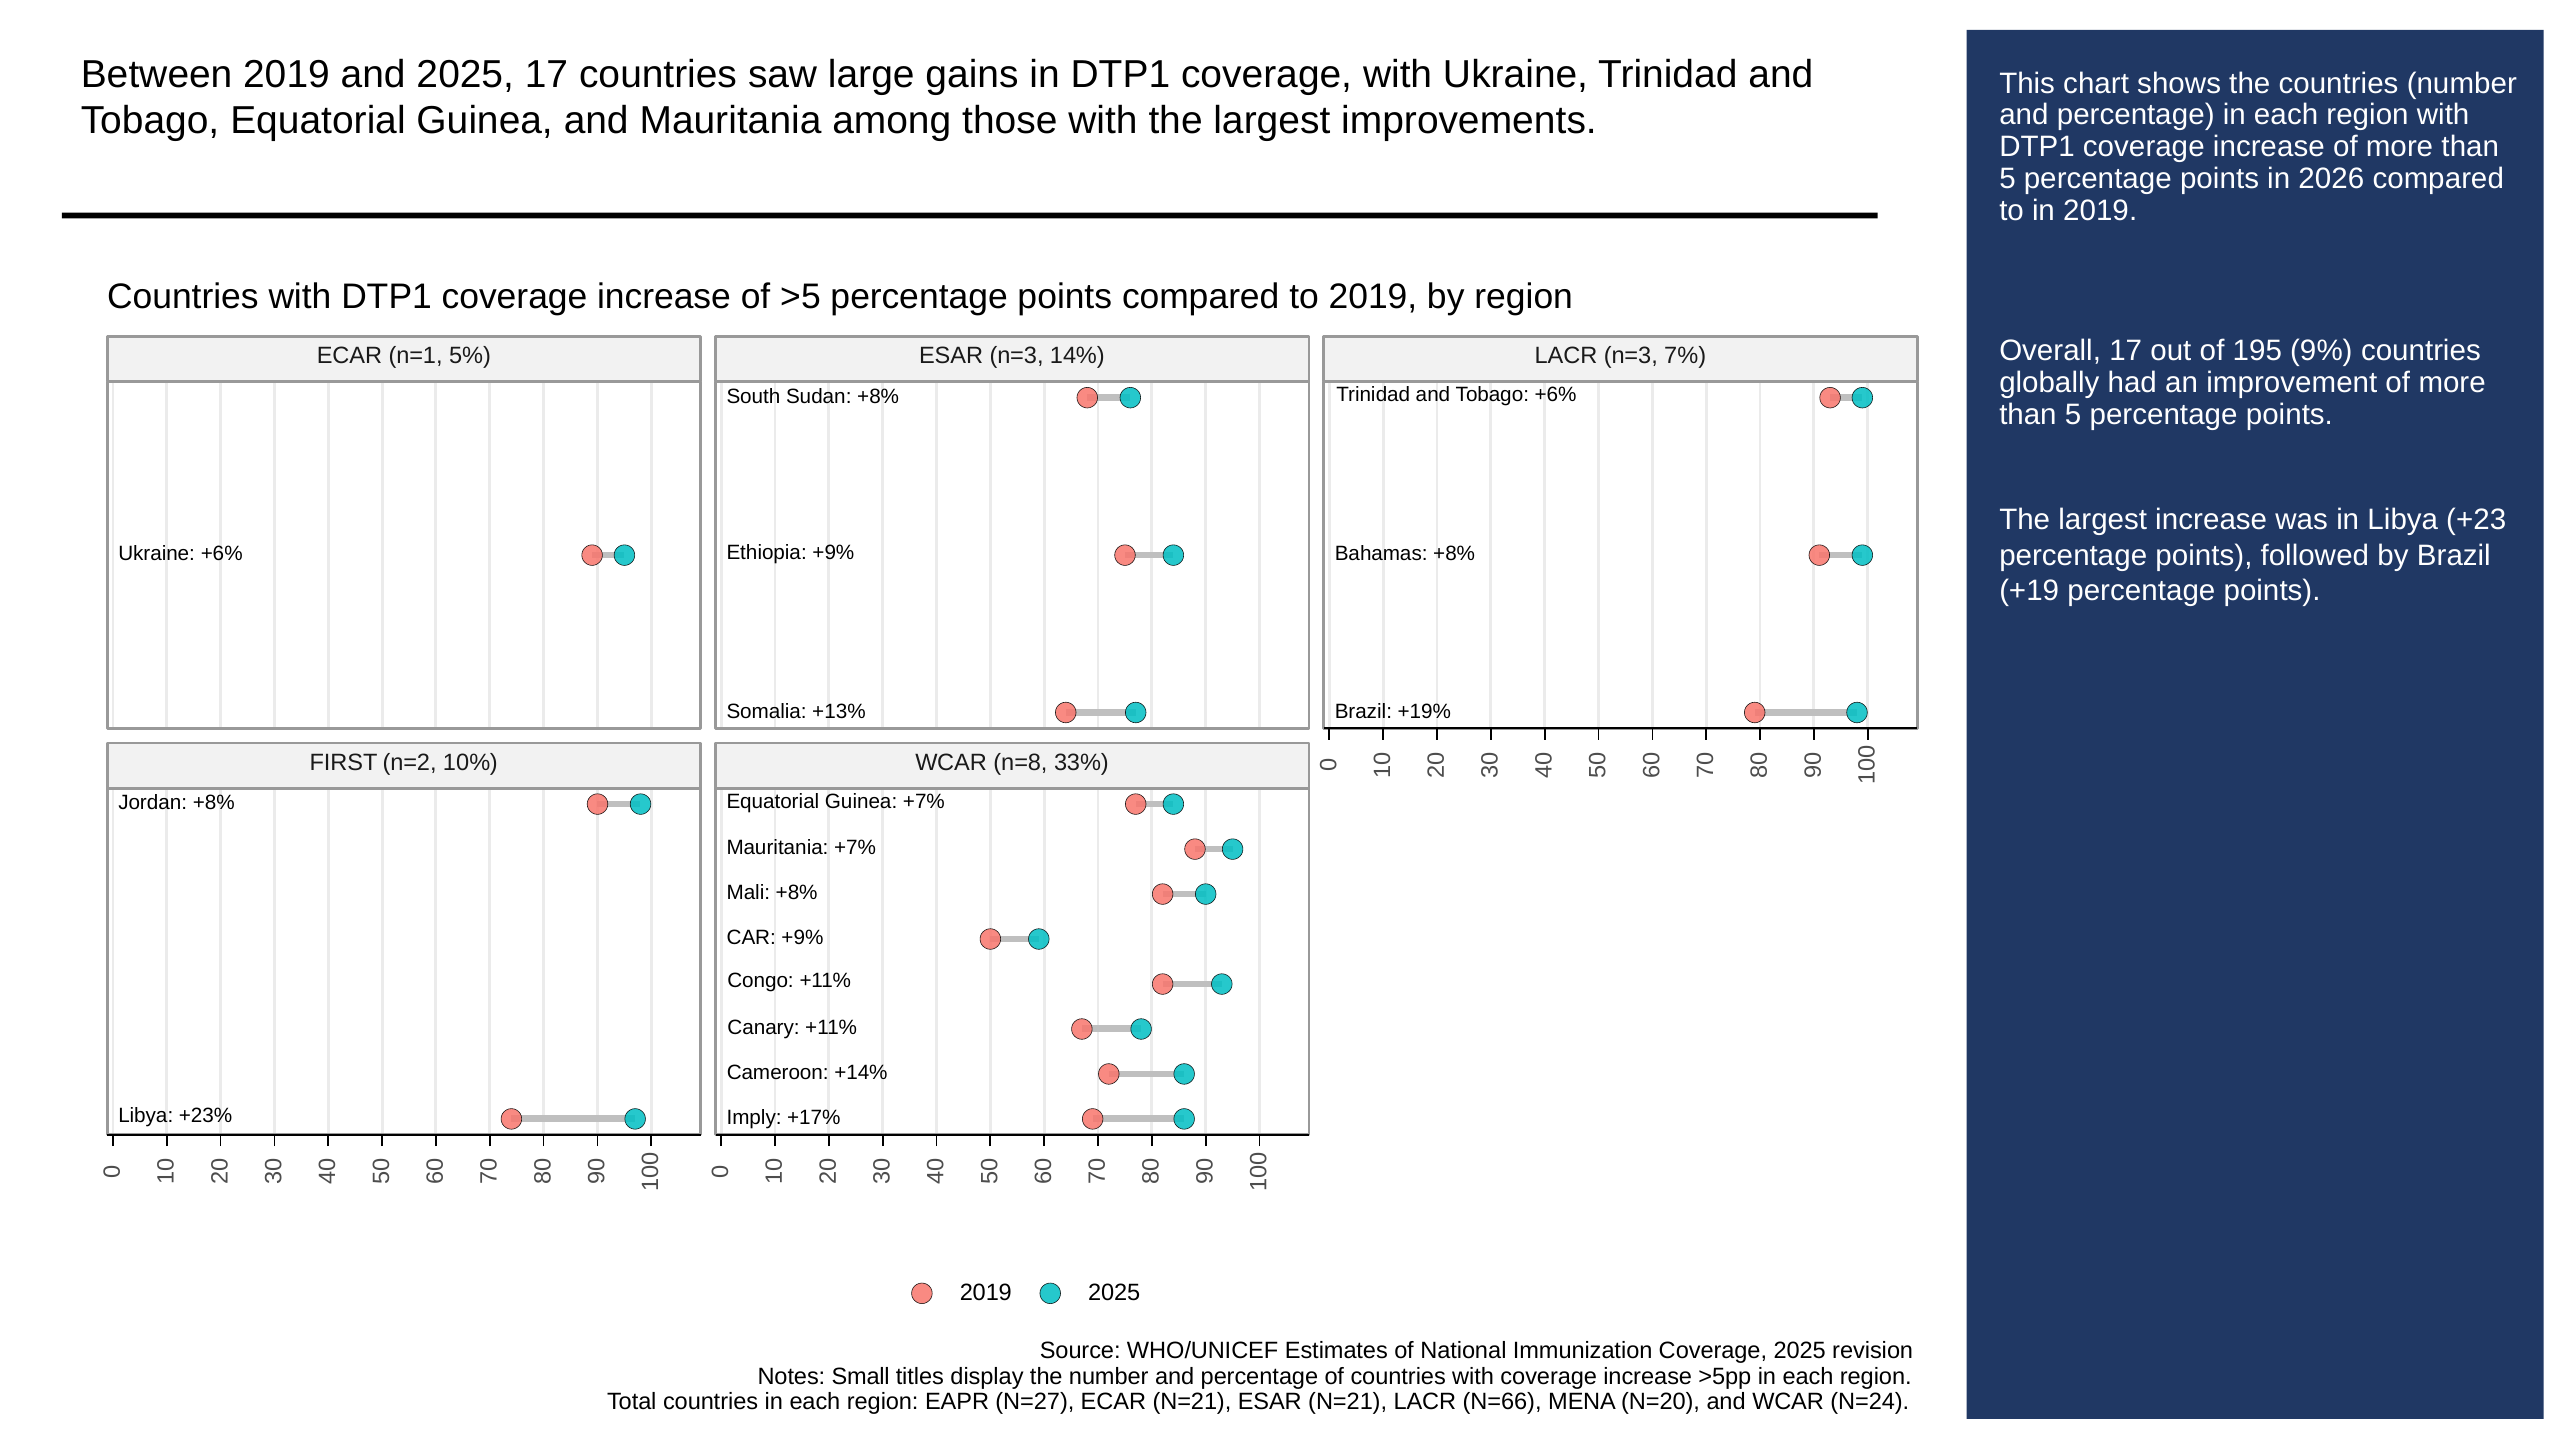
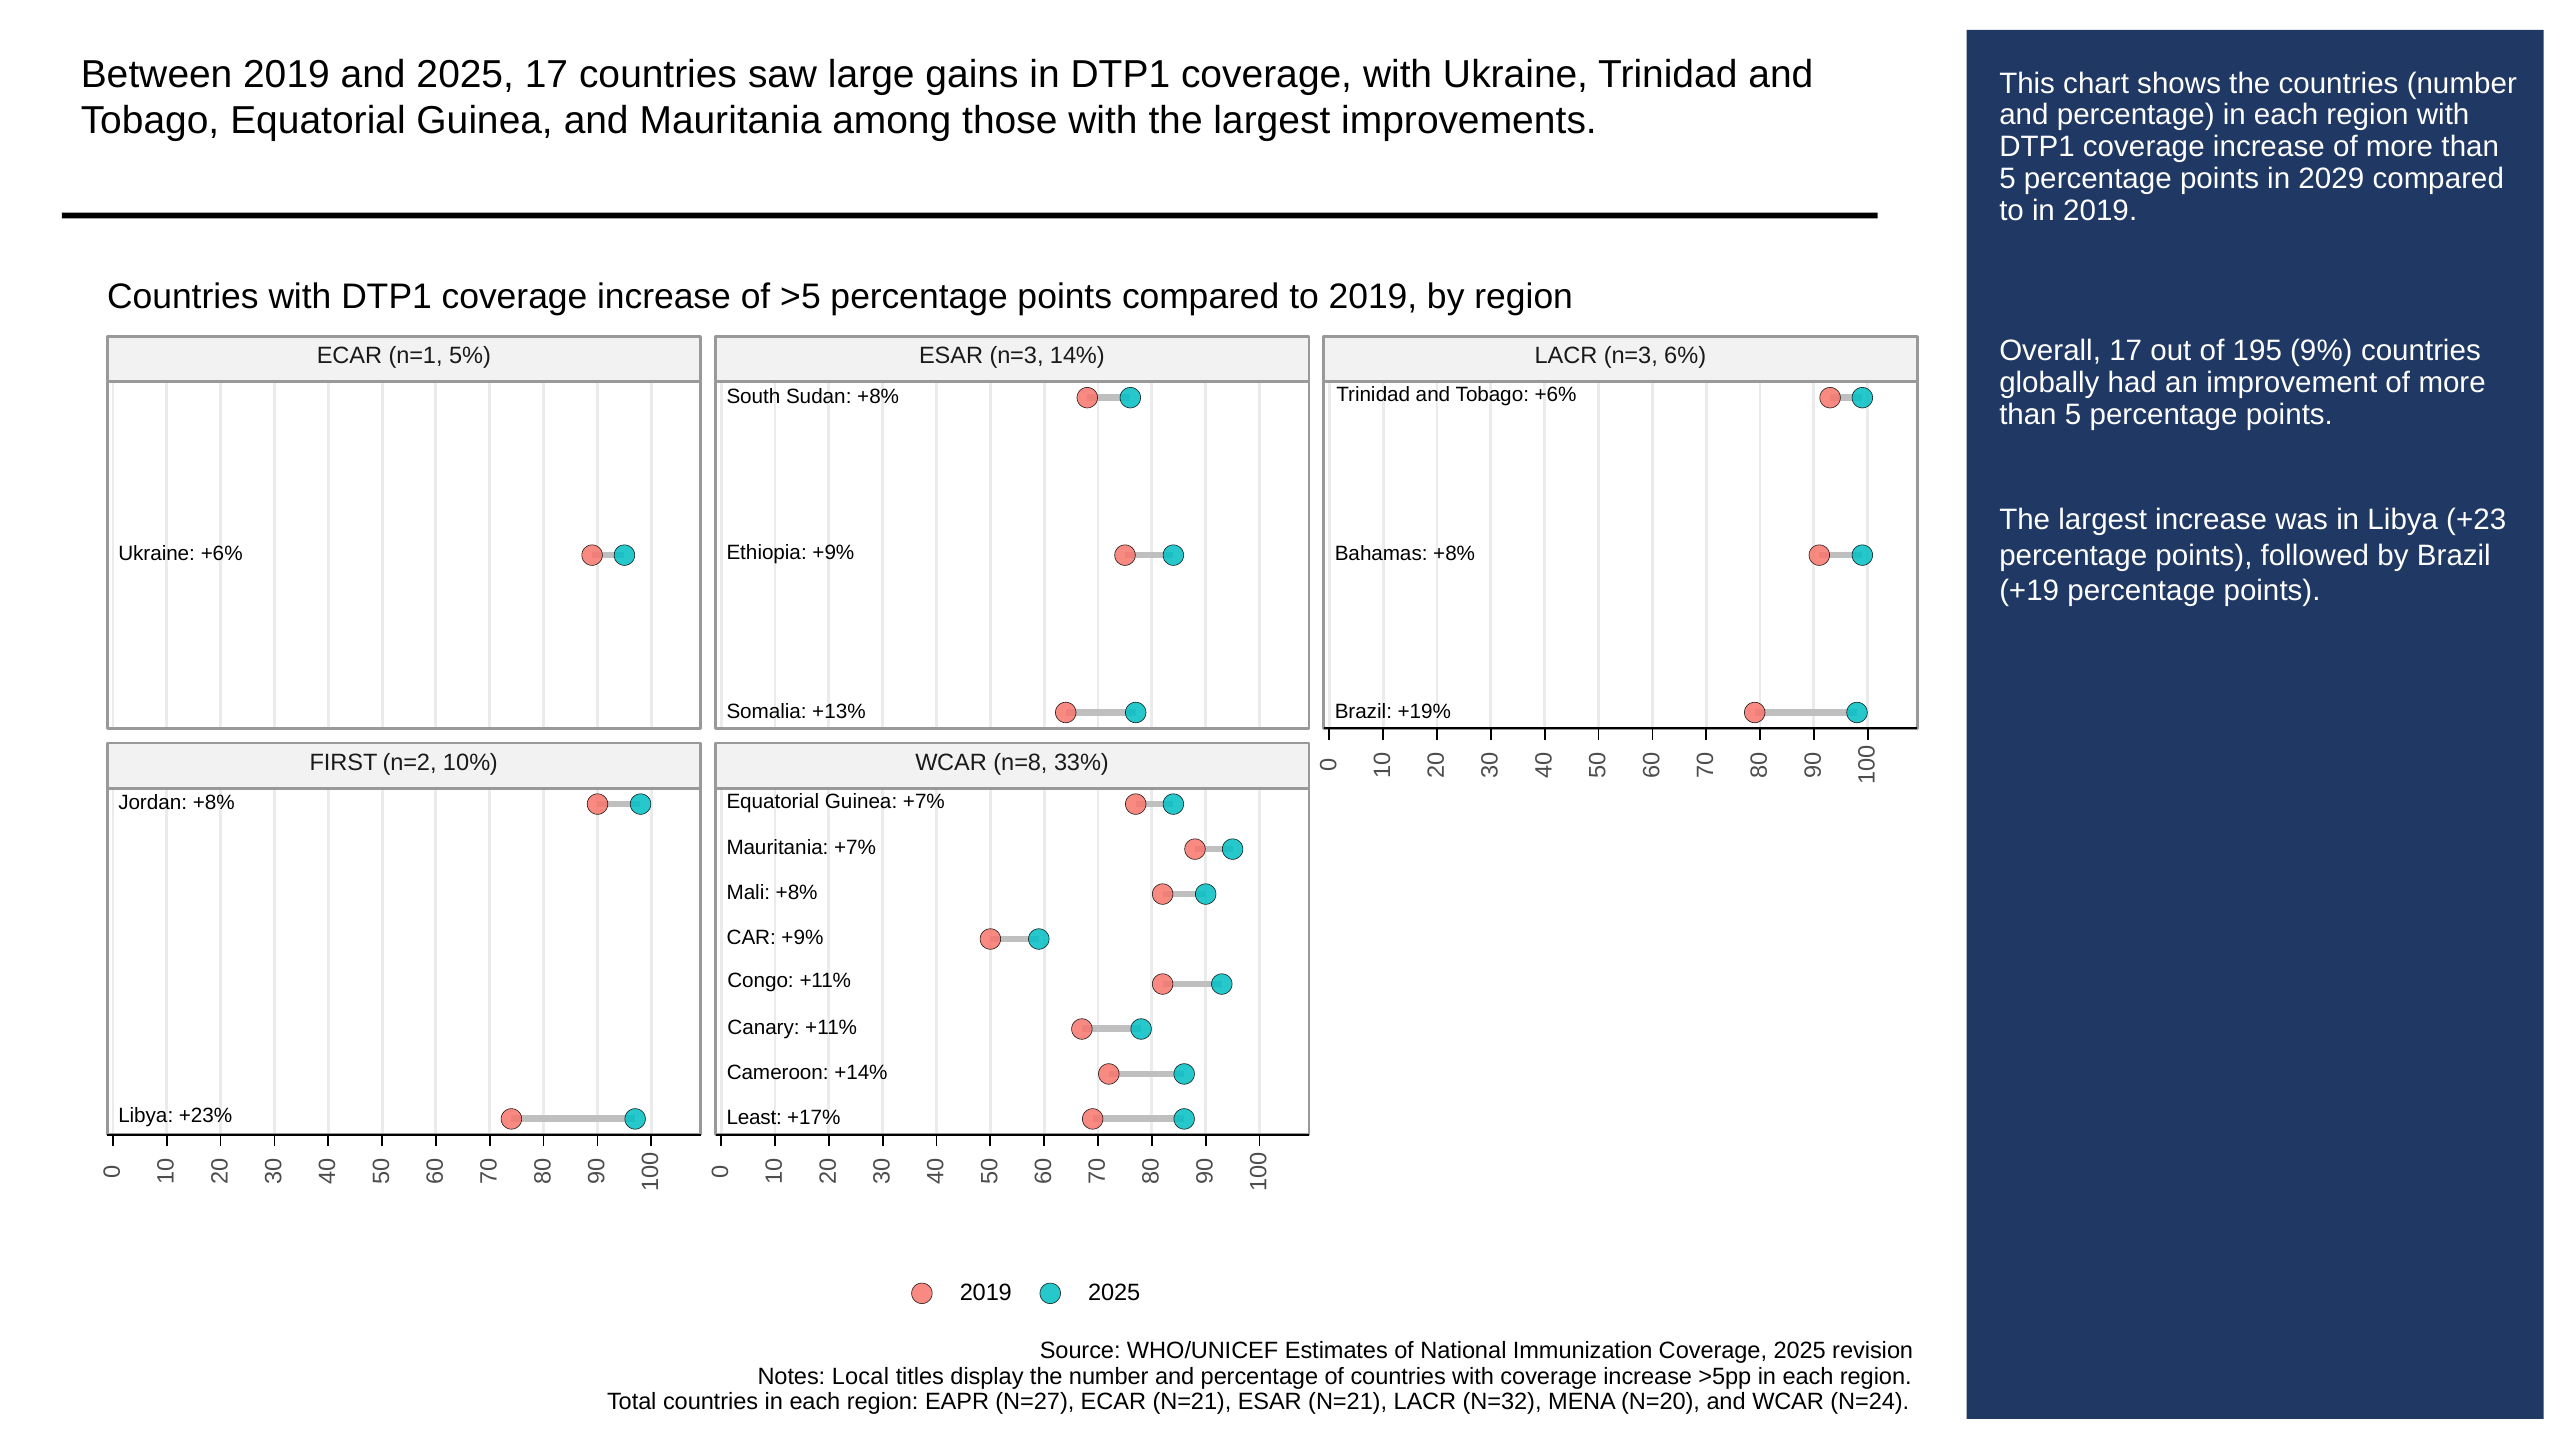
2026: 2026 -> 2029 (2331, 179)
7%: 7% -> 6% (1685, 356)
Imply: Imply -> Least (754, 1118)
Small: Small -> Local (860, 1377)
N=66: N=66 -> N=32 (1502, 1402)
